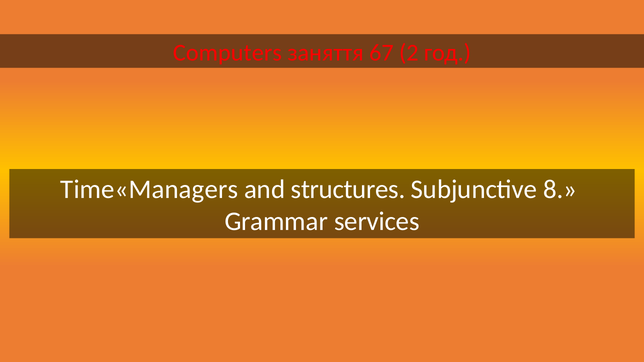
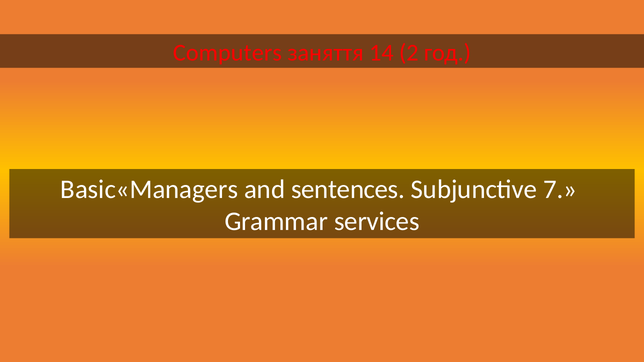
67: 67 -> 14 (381, 53)
Time«Managers: Time«Managers -> Basic«Managers (149, 190)
structures: structures -> sentences (348, 190)
8: 8 -> 7 (560, 190)
